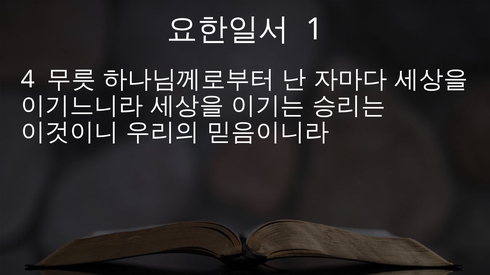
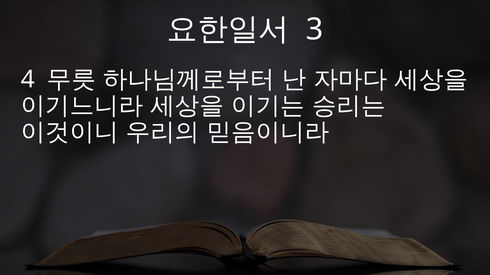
1: 1 -> 3 (314, 30)
